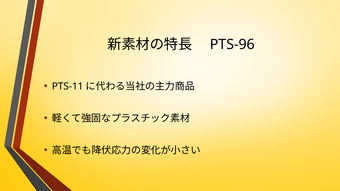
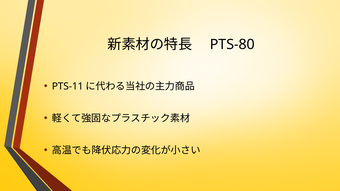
PTS-96: PTS-96 -> PTS-80 (232, 45)
